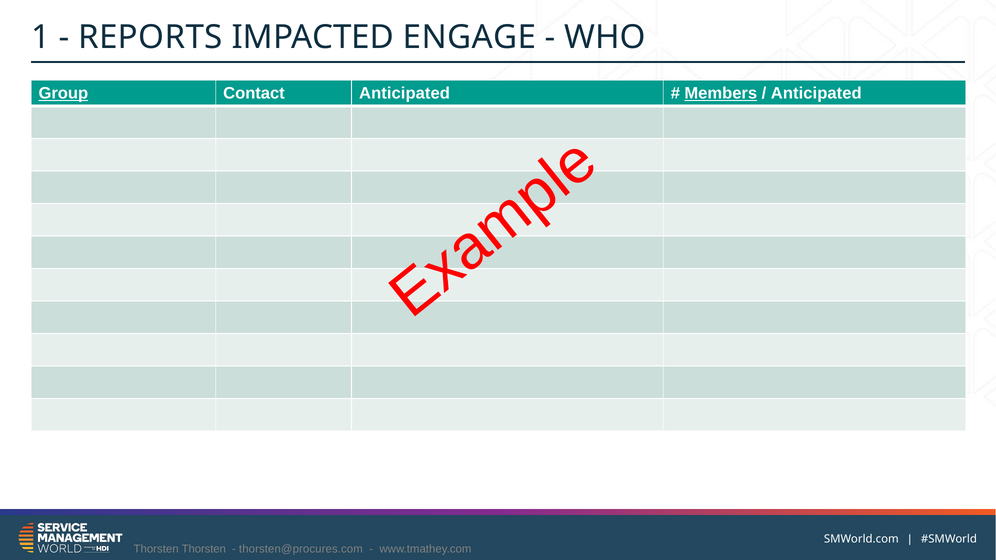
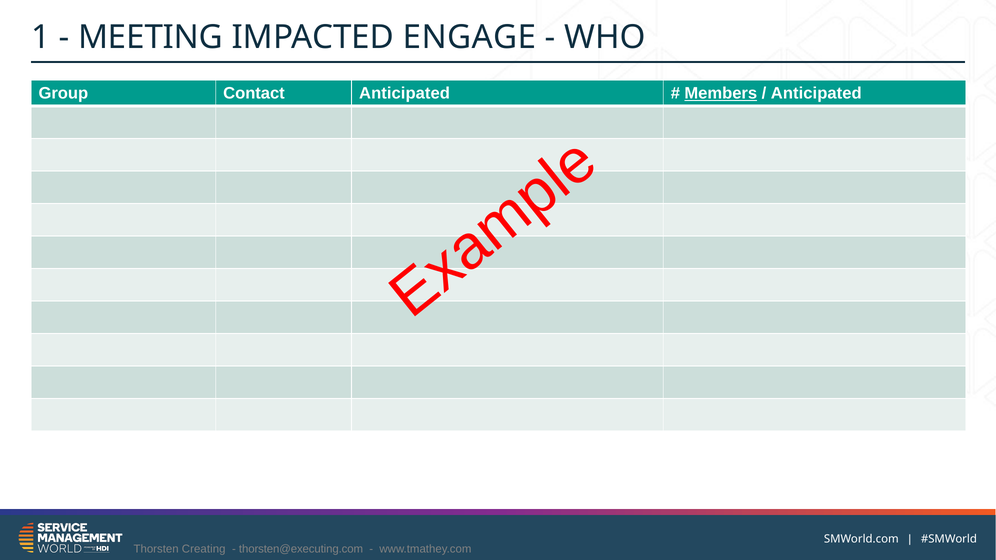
REPORTS: REPORTS -> MEETING (151, 37)
Group underline: present -> none (63, 93)
Thorsten Thorsten: Thorsten -> Creating (204, 549)
thorsten@procures.com: thorsten@procures.com -> thorsten@executing.com (301, 549)
